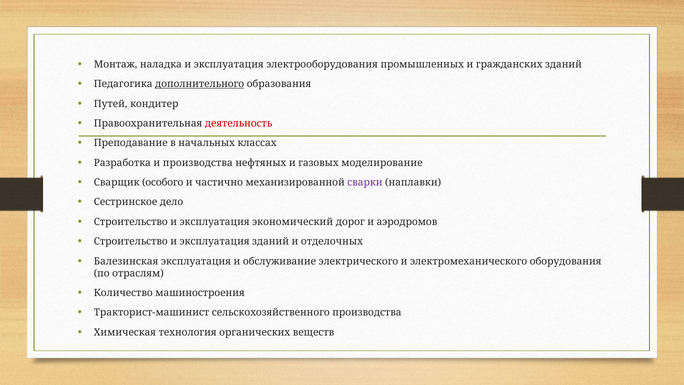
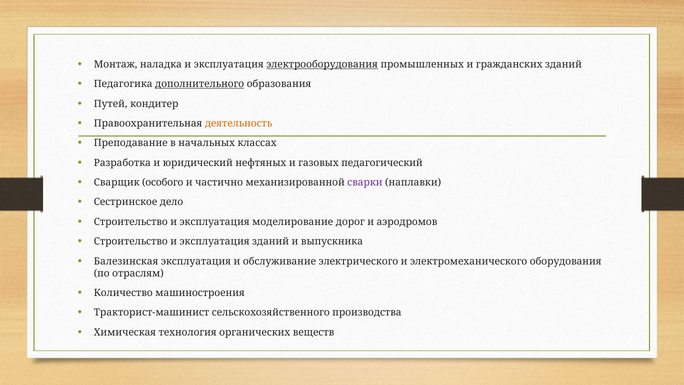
электрооборудования underline: none -> present (322, 64)
деятельность colour: red -> orange (239, 123)
и производства: производства -> юридический (198, 163)
моделирование: моделирование -> педагогический (382, 163)
экономический: экономический -> моделирование (293, 222)
отделочных: отделочных -> выпускника (332, 241)
